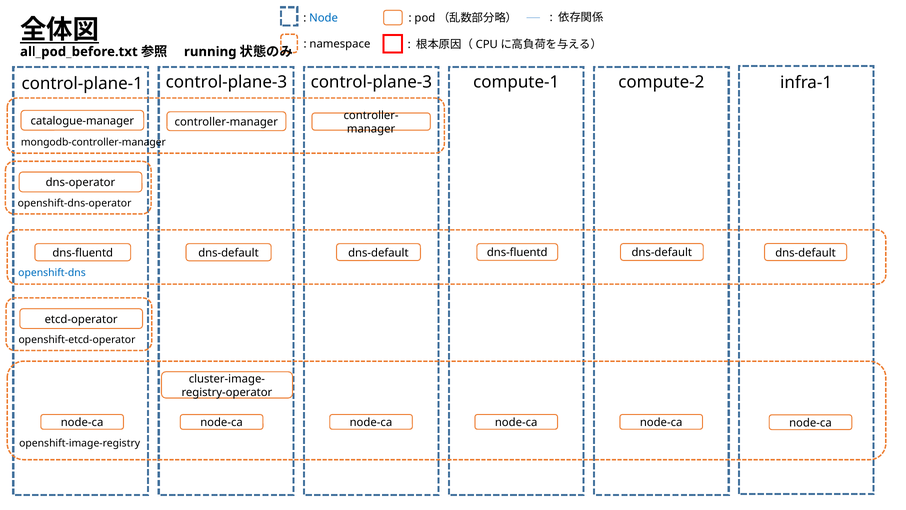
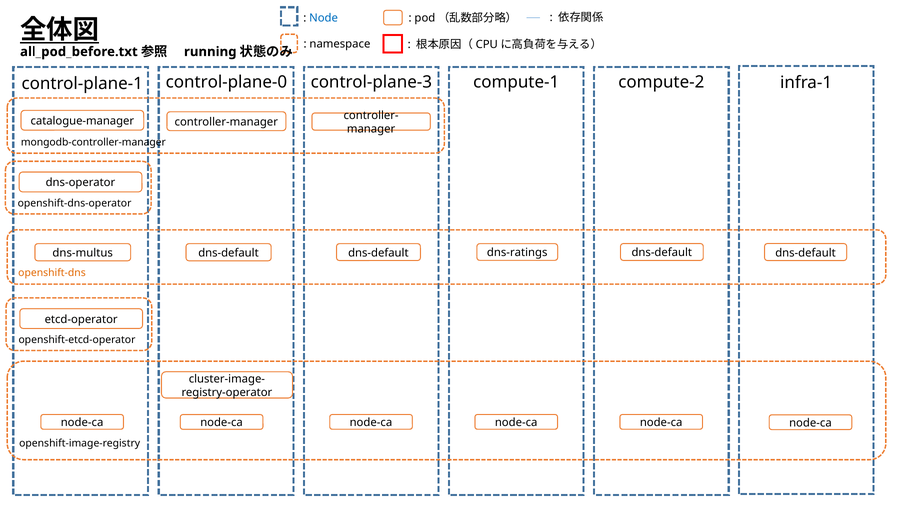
control-plane-3: control-plane-3 -> control-plane-0 (226, 82)
dns-fluentd: dns-fluentd -> dns-multus (83, 253)
dns-default dns-fluentd: dns-fluentd -> dns-ratings (517, 253)
openshift-dns colour: blue -> orange (52, 273)
